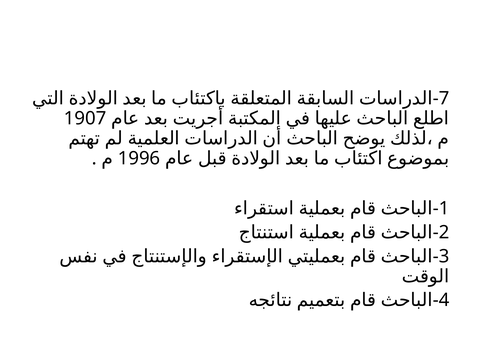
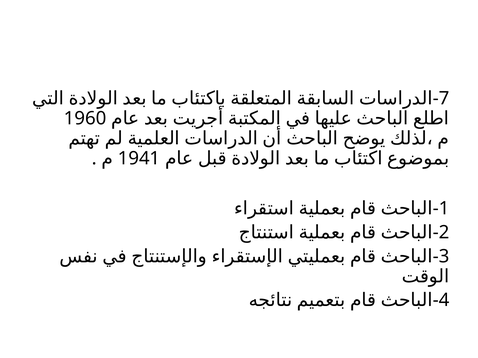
1907: 1907 -> 1960 (85, 119)
1996: 1996 -> 1941 (139, 159)
